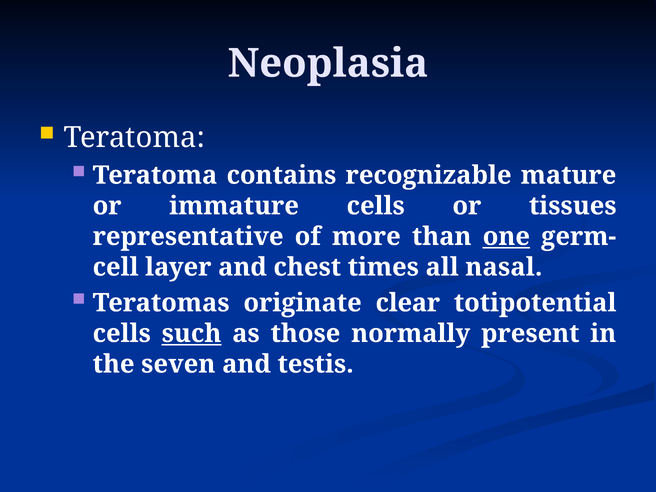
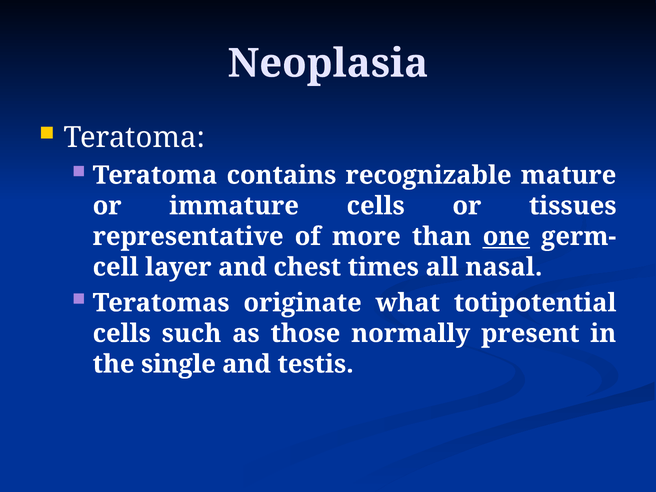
clear: clear -> what (408, 303)
such underline: present -> none (191, 334)
seven: seven -> single (178, 364)
